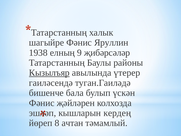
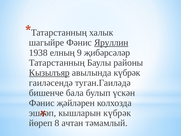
Яруллин underline: none -> present (111, 43)
авылында үтерер: үтерер -> күбрәк (127, 73)
кышларын кердең: кердең -> күбрәк (117, 113)
